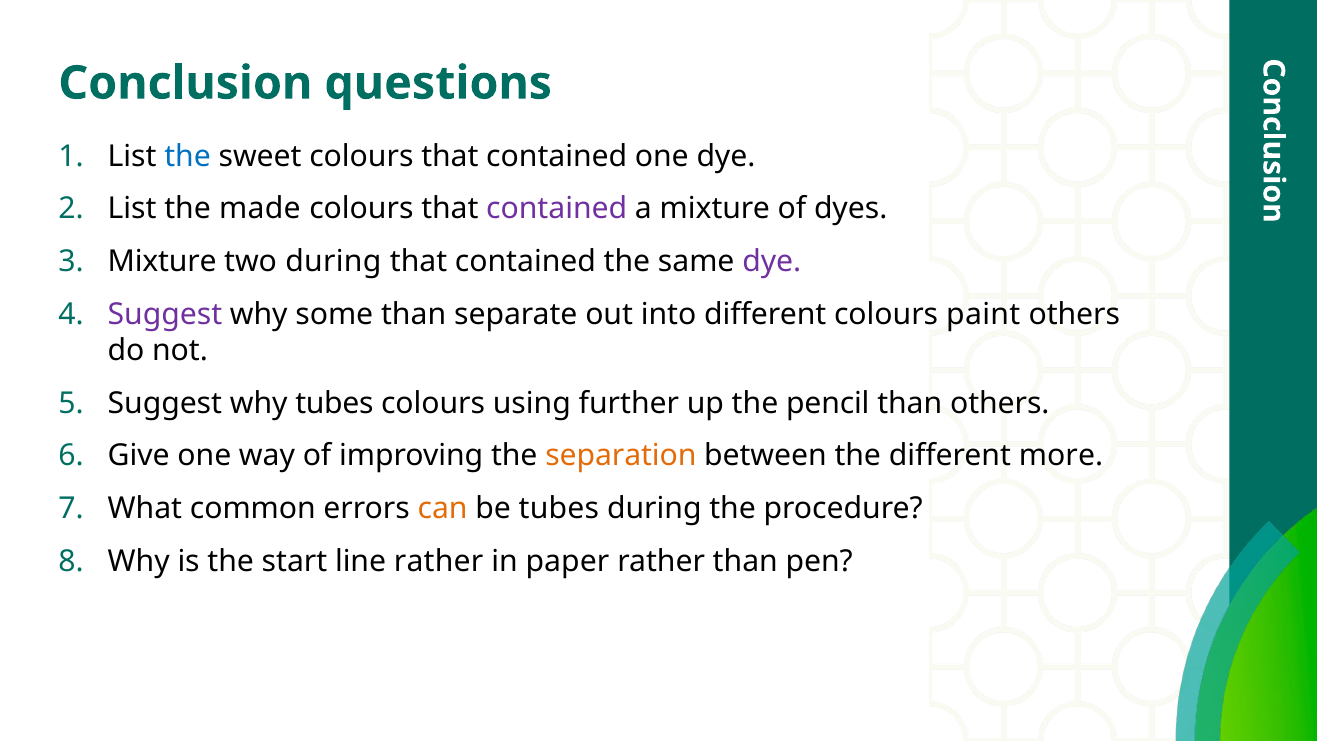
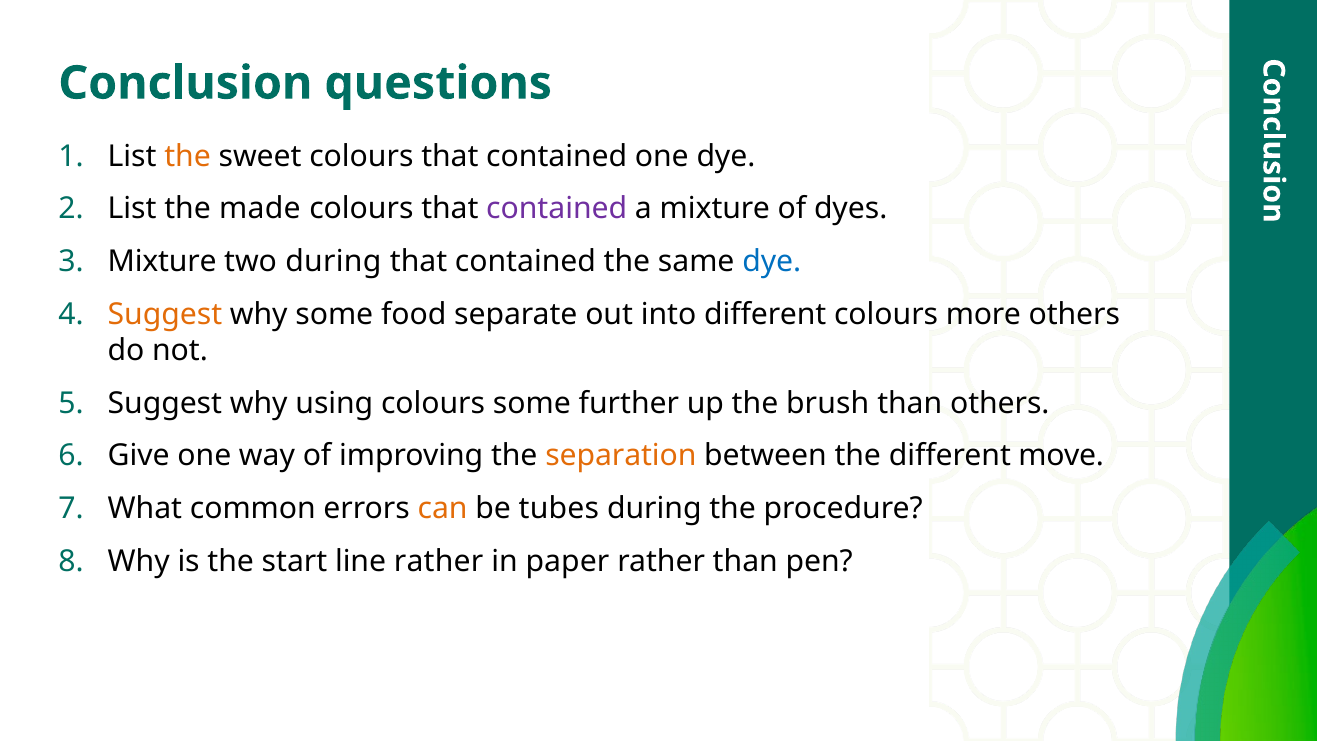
the colour: blue -> orange (188, 156)
dye colour: purple -> blue (772, 262)
Suggest colour: purple -> orange (165, 314)
some than: than -> food (414, 314)
paint: paint -> more (983, 314)
why tubes: tubes -> using (334, 403)
colours using: using -> some (532, 403)
pencil: pencil -> brush (828, 403)
more: more -> move (1061, 456)
